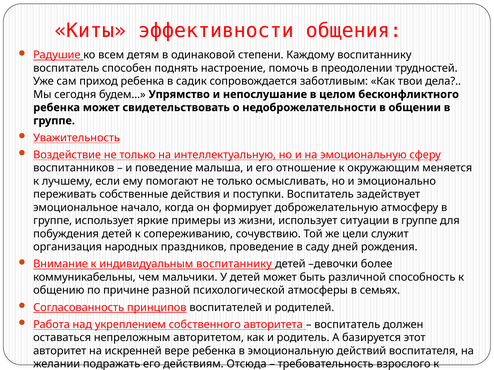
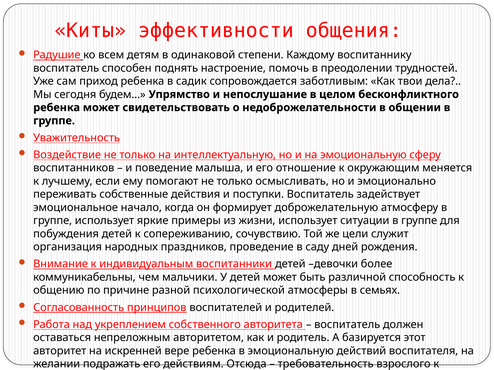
индивидуальным воспитаннику: воспитаннику -> воспитанники (234, 264)
